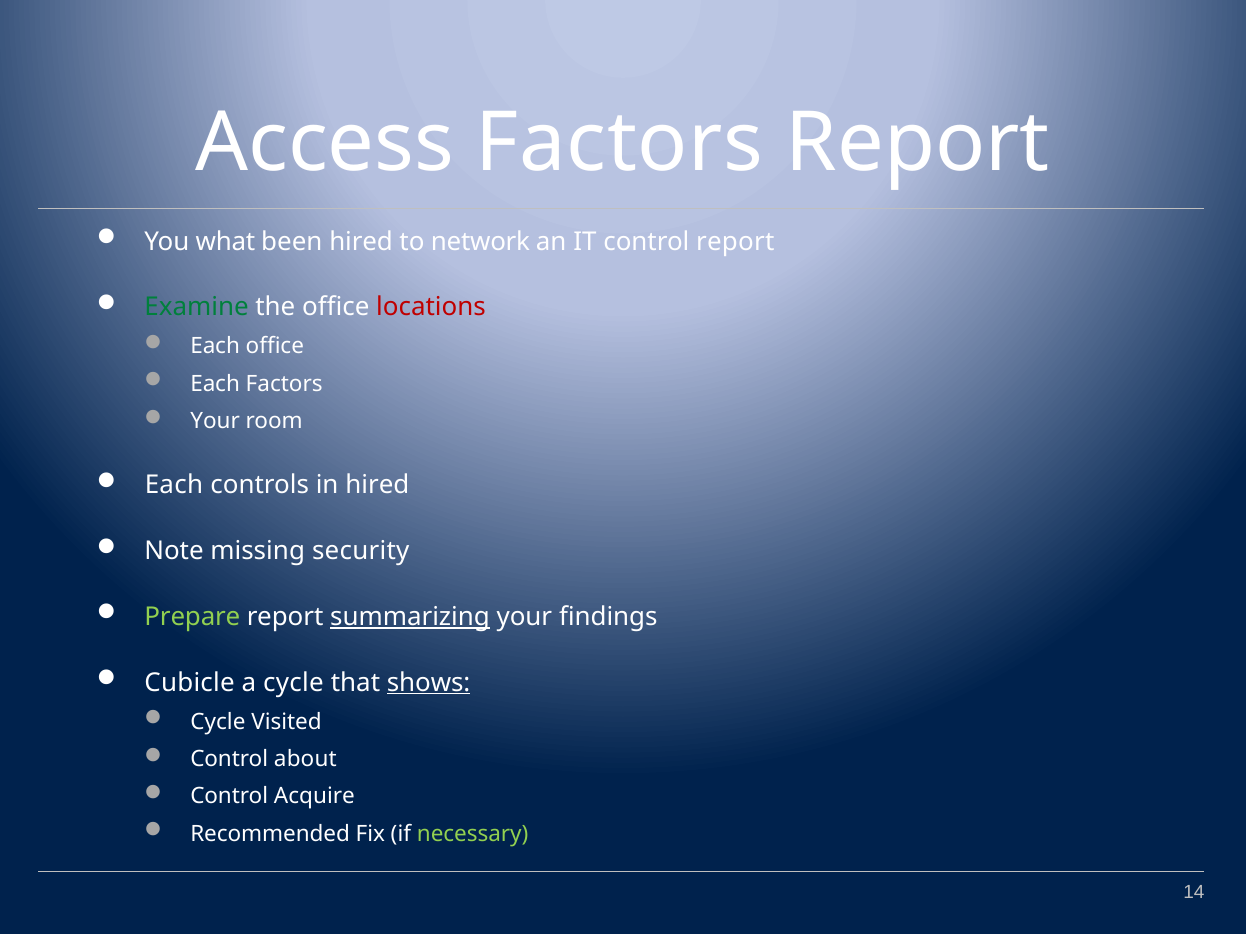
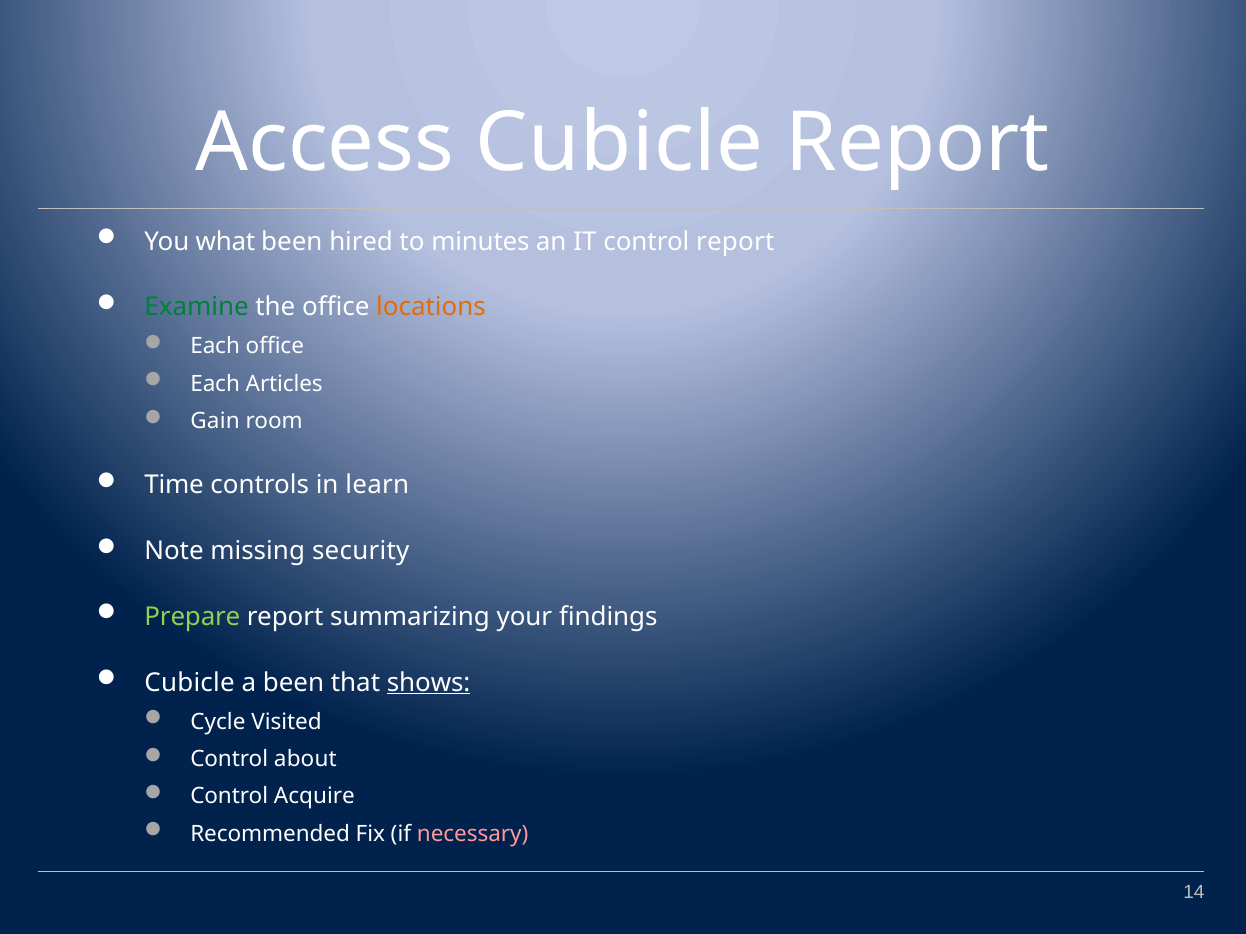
Access Factors: Factors -> Cubicle (620, 143)
network: network -> minutes (480, 242)
locations colour: red -> orange (431, 307)
Each Factors: Factors -> Articles (284, 384)
Your: Your -> Gain (215, 422)
Each: Each -> Time (174, 486)
in hired: hired -> learn (377, 486)
summarizing underline: present -> none (410, 617)
a cycle: cycle -> been (294, 683)
necessary colour: light green -> pink (473, 834)
